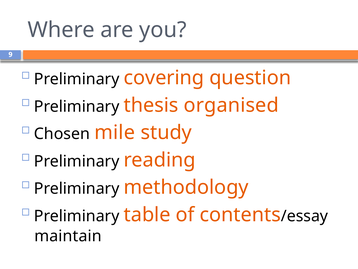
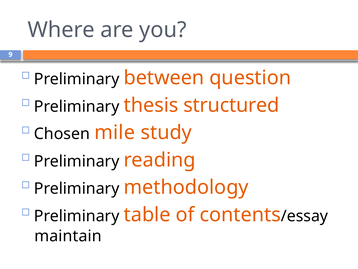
covering: covering -> between (164, 78)
organised: organised -> structured (231, 105)
